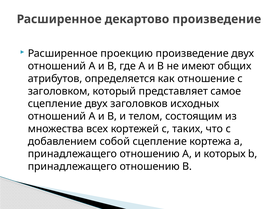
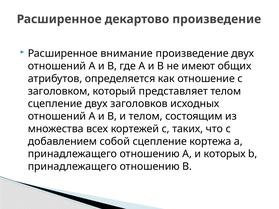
проекцию: проекцию -> внимание (127, 54)
представляет самое: самое -> телом (226, 91)
